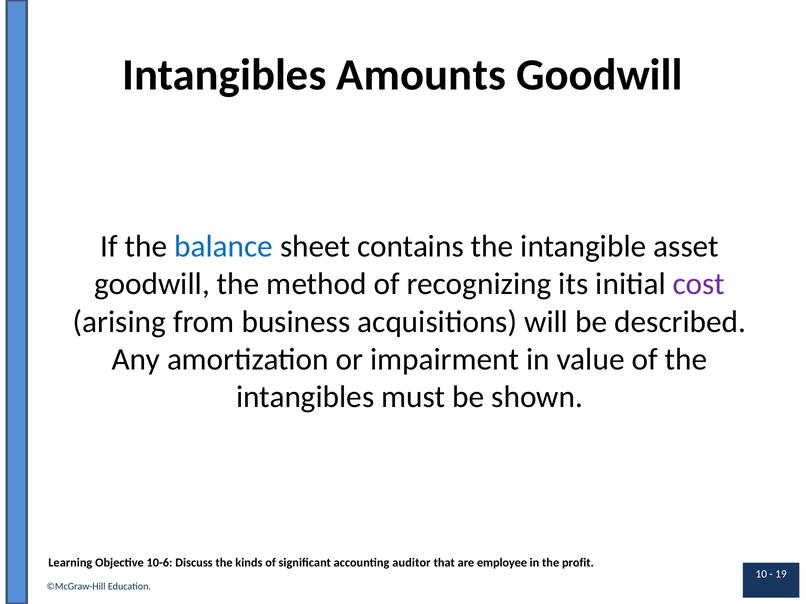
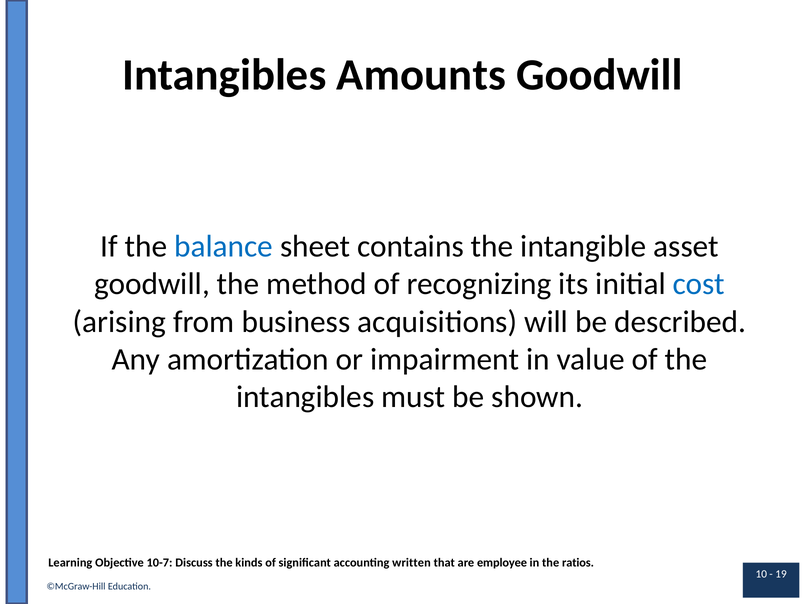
cost colour: purple -> blue (699, 284)
10-6: 10-6 -> 10-7 (160, 563)
auditor: auditor -> written (411, 563)
profit: profit -> ratios (578, 563)
